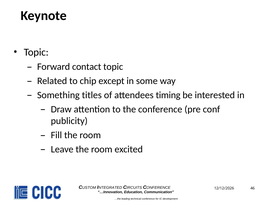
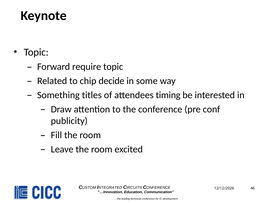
contact: contact -> require (87, 67)
except: except -> decide (111, 81)
